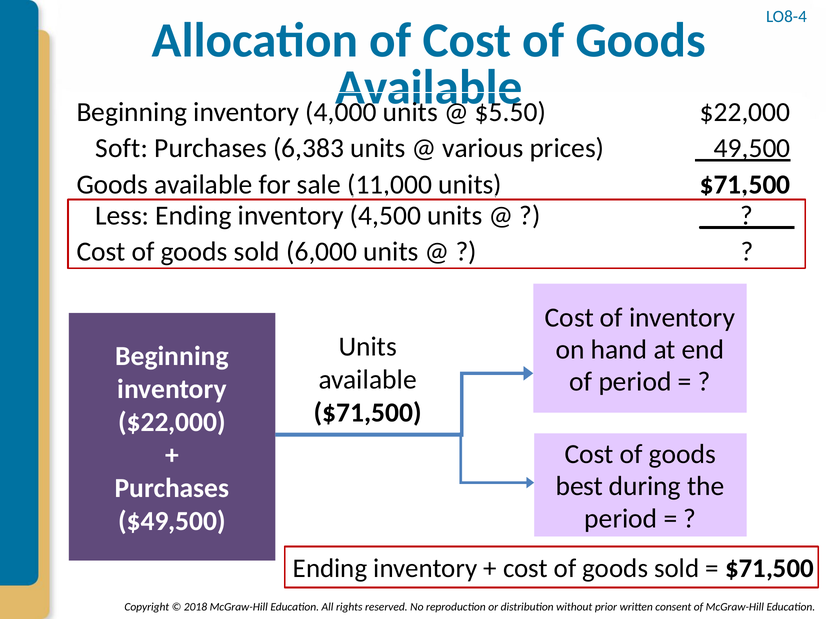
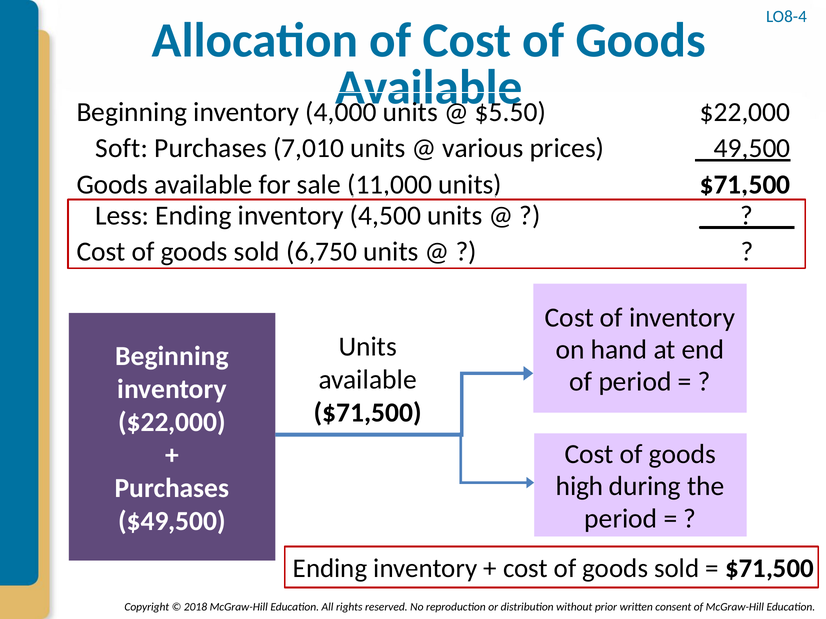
6,383: 6,383 -> 7,010 (309, 148)
6,000: 6,000 -> 6,750 (322, 252)
best: best -> high (580, 487)
